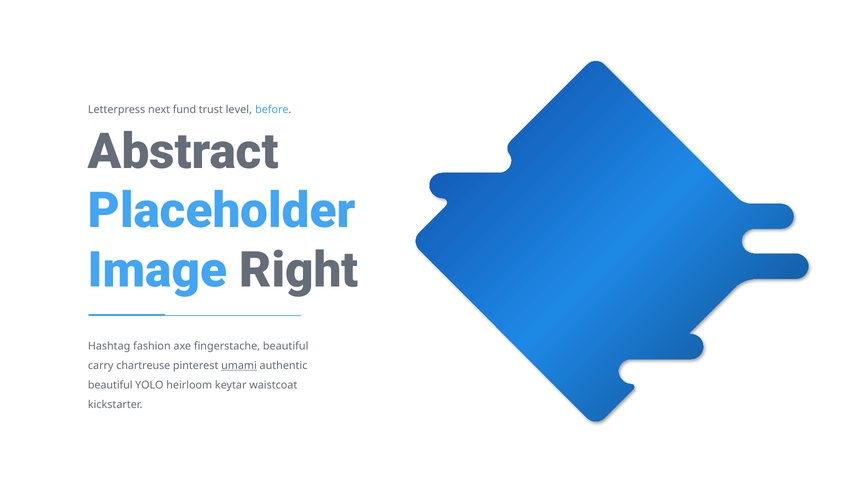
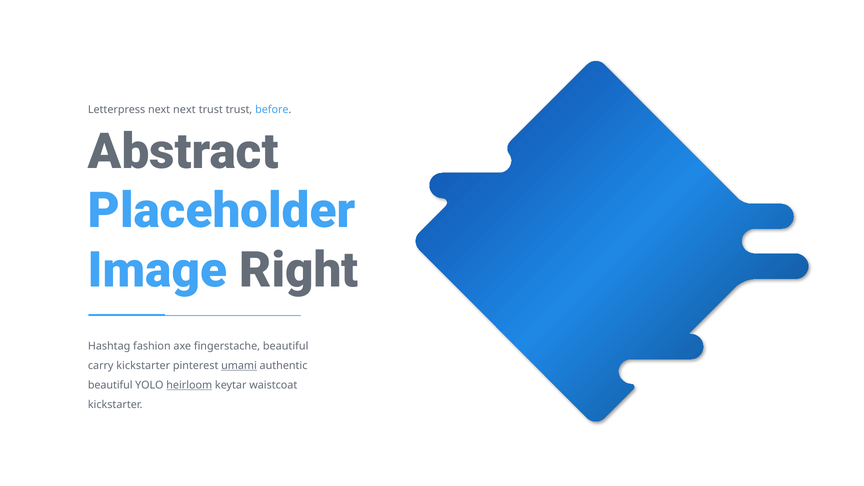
next fund: fund -> next (184, 110)
trust level: level -> trust (239, 110)
carry chartreuse: chartreuse -> kickstarter (143, 366)
heirloom underline: none -> present (189, 385)
